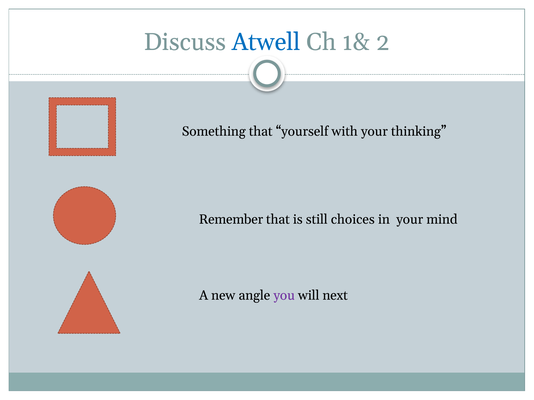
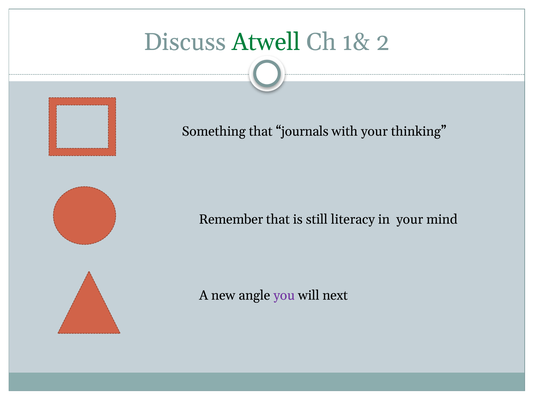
Atwell colour: blue -> green (266, 42)
yourself: yourself -> journals (302, 132)
choices: choices -> literacy (353, 220)
